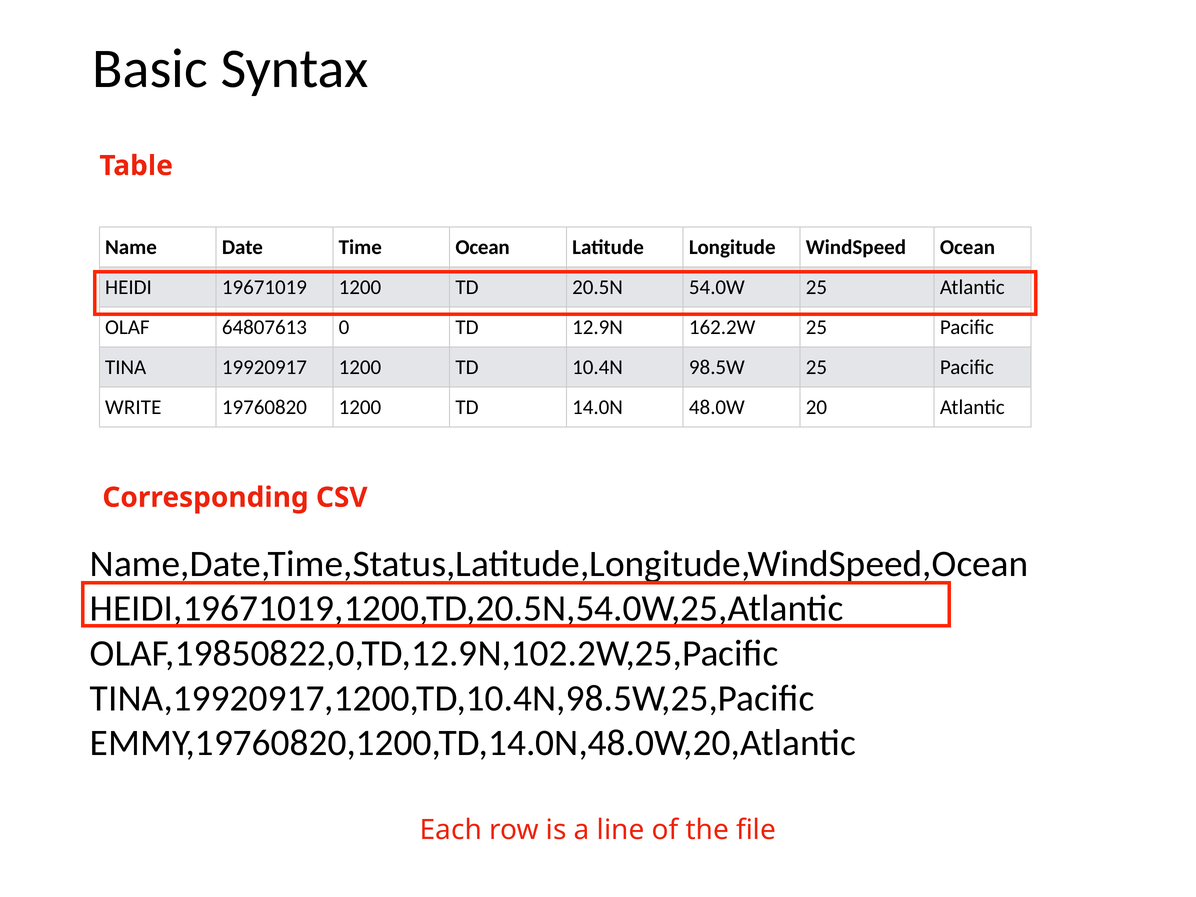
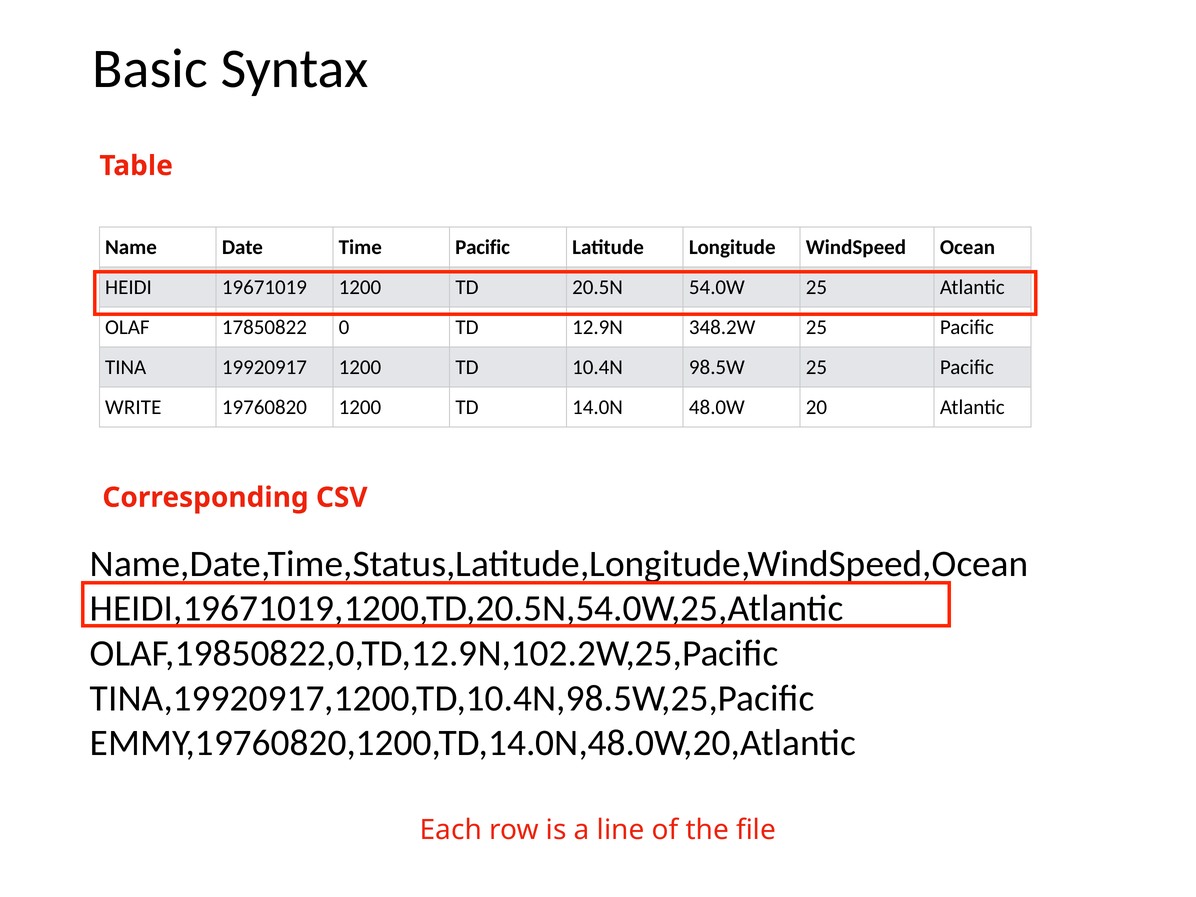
Time Ocean: Ocean -> Pacific (483, 247)
64807613: 64807613 -> 17850822 (264, 327)
162.2W: 162.2W -> 348.2W (722, 327)
